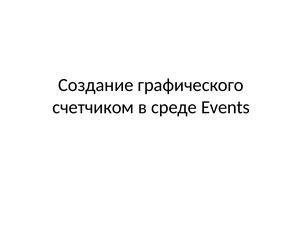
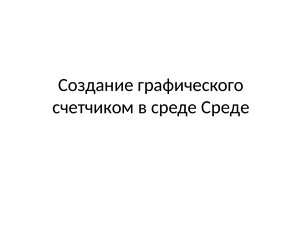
среде Events: Events -> Среде (225, 107)
